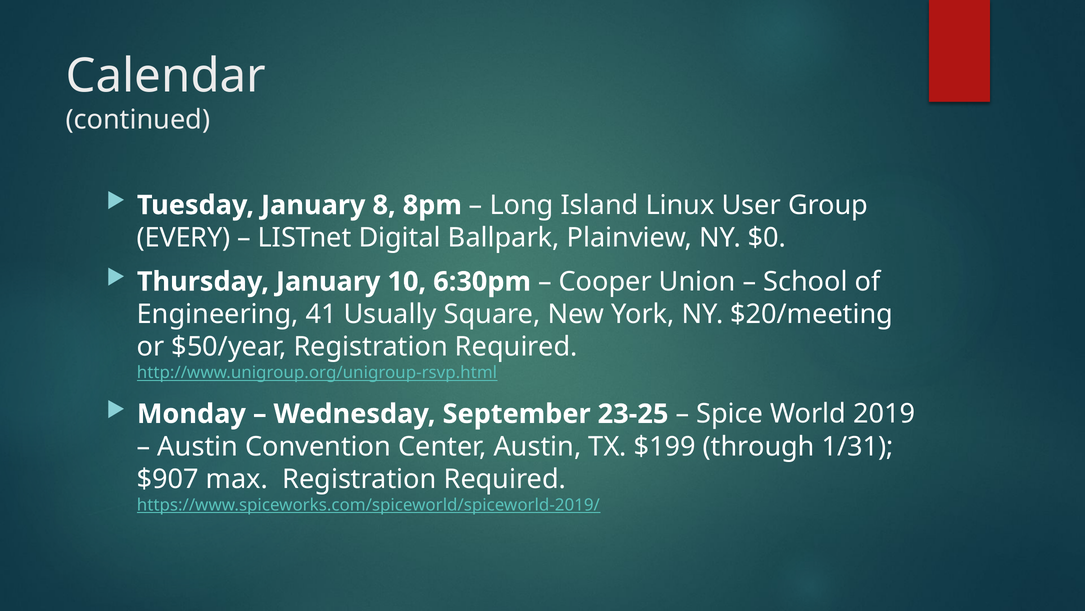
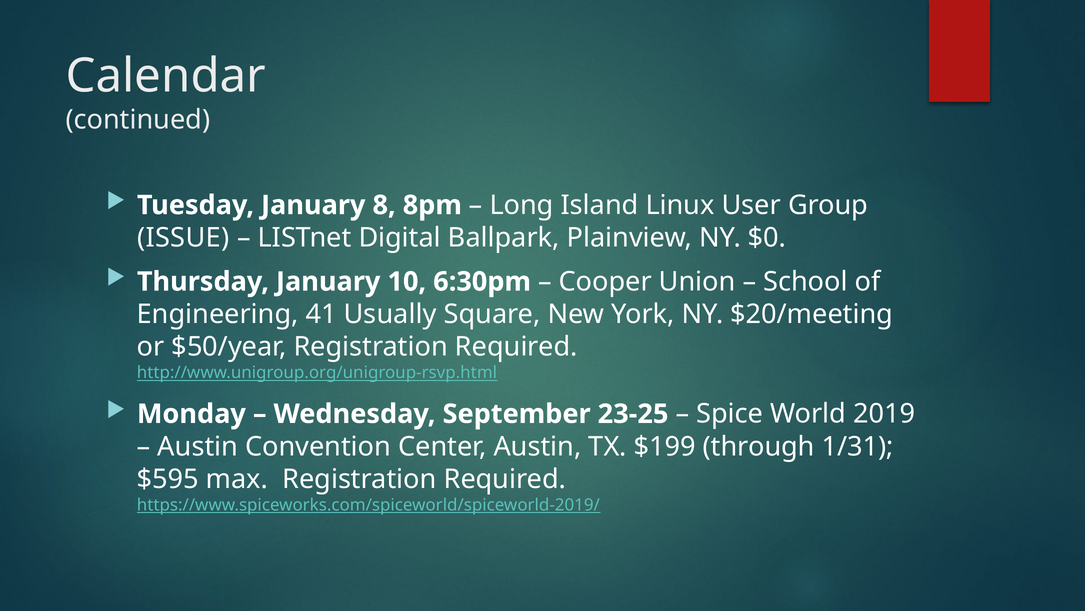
EVERY: EVERY -> ISSUE (183, 238)
$907: $907 -> $595 (168, 479)
